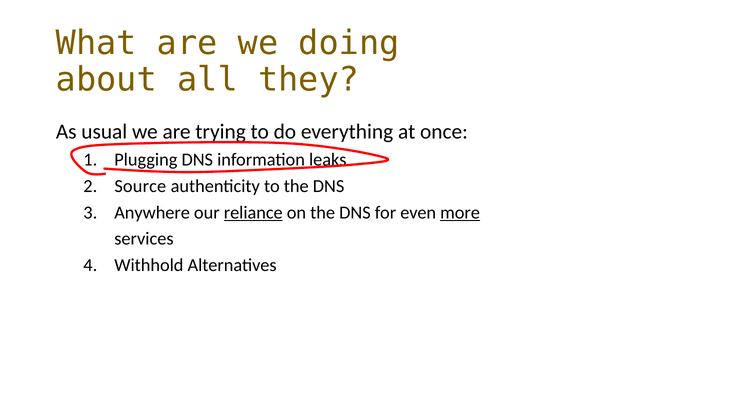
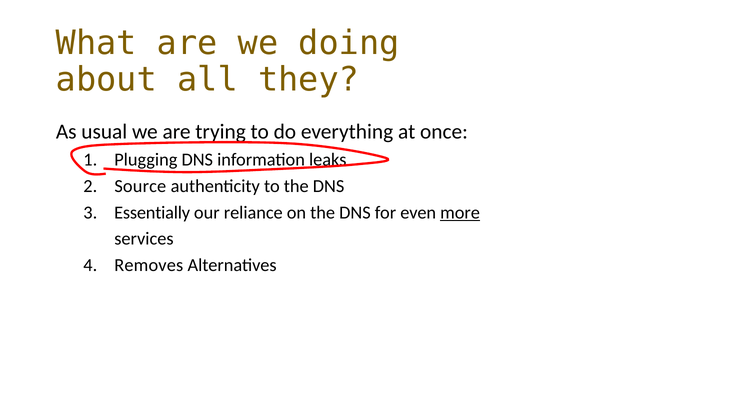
Anywhere: Anywhere -> Essentially (152, 213)
reliance underline: present -> none (253, 213)
Withhold: Withhold -> Removes (149, 265)
